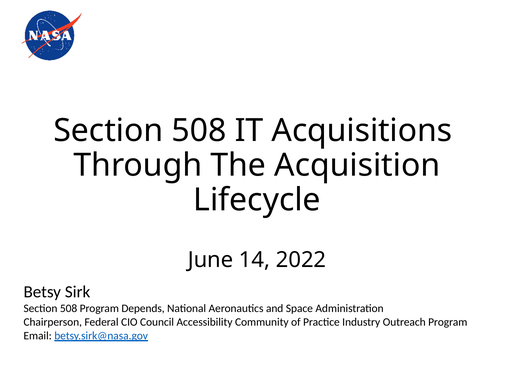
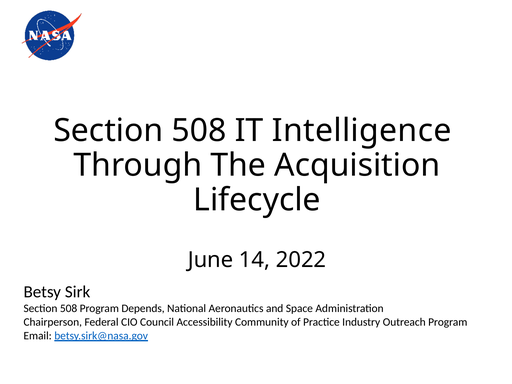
Acquisitions: Acquisitions -> Intelligence (362, 131)
